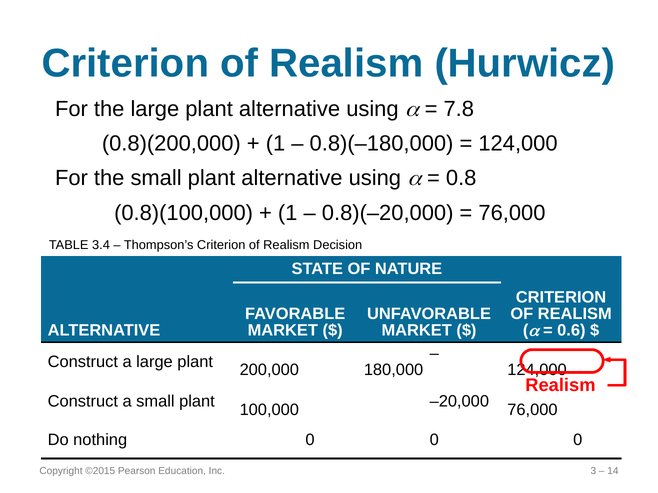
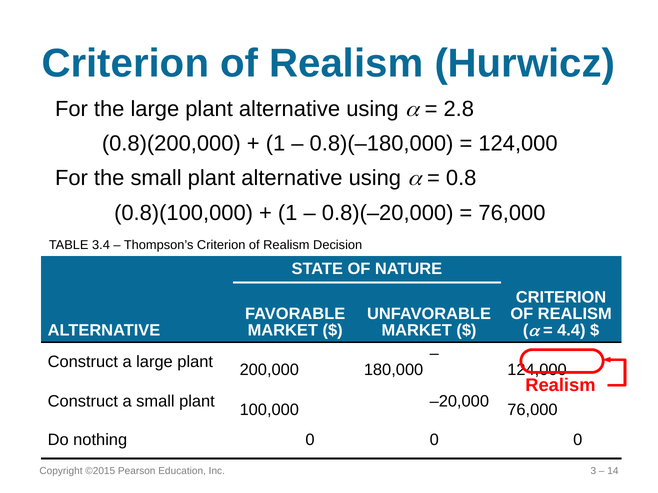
7.8: 7.8 -> 2.8 (459, 109)
0.6: 0.6 -> 4.4 (571, 331)
